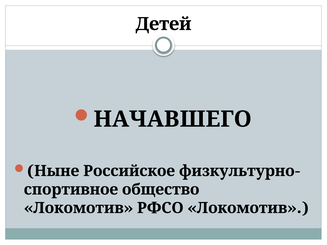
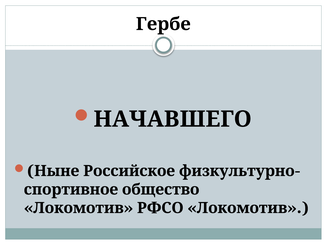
Детей: Детей -> Гербе (163, 24)
